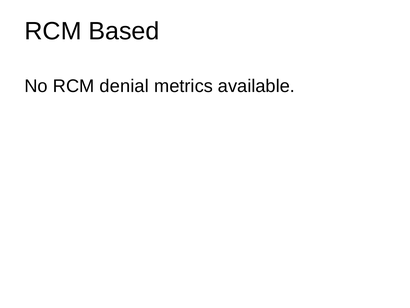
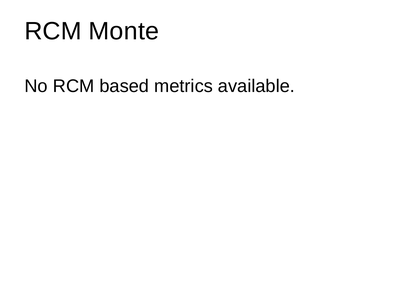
Based: Based -> Monte (124, 31)
denial: denial -> based (124, 86)
